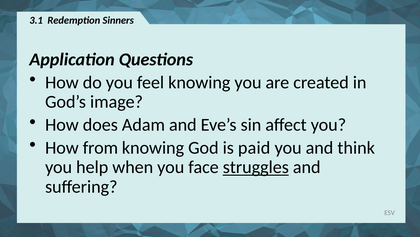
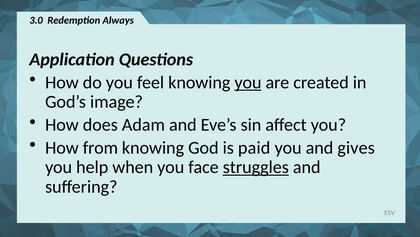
3.1: 3.1 -> 3.0 (36, 20)
Sinners: Sinners -> Always (118, 20)
you underline: none -> present (248, 82)
think: think -> gives (356, 148)
